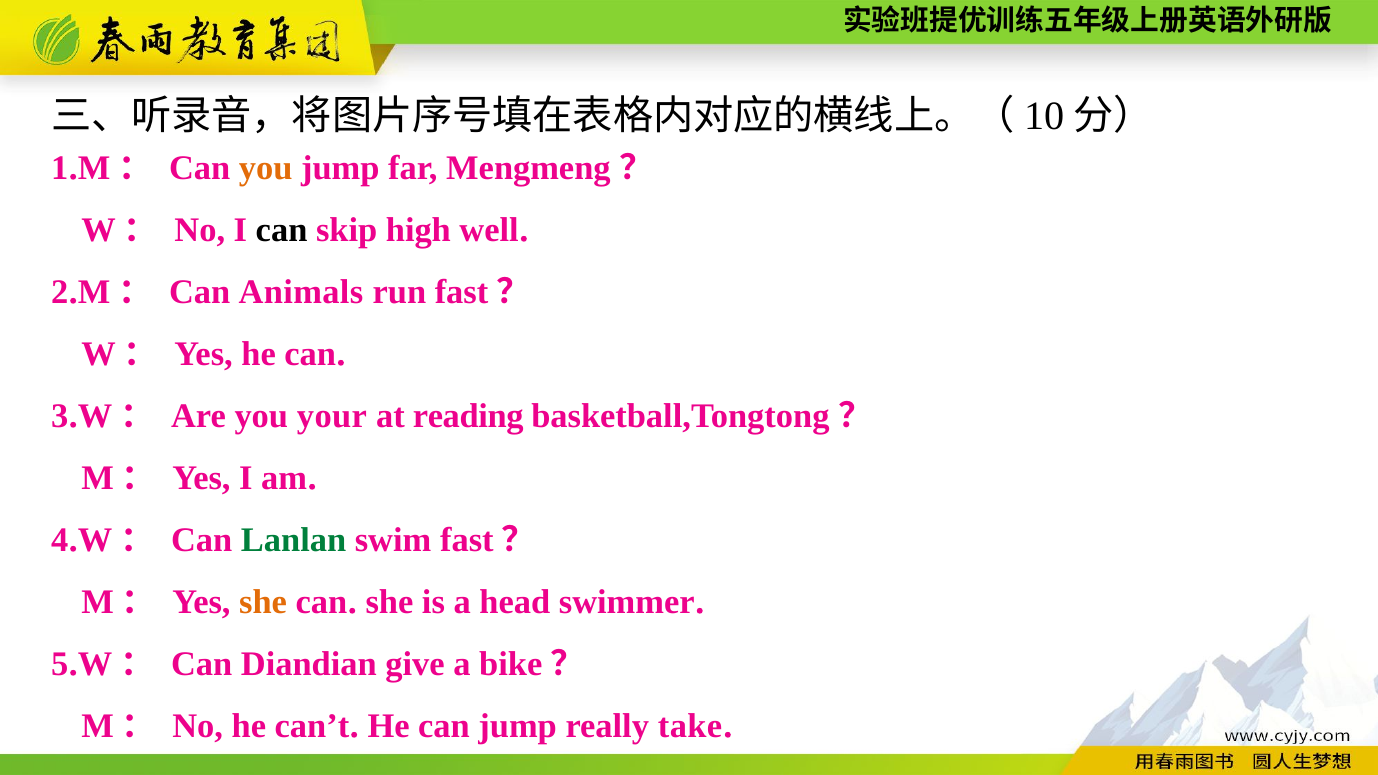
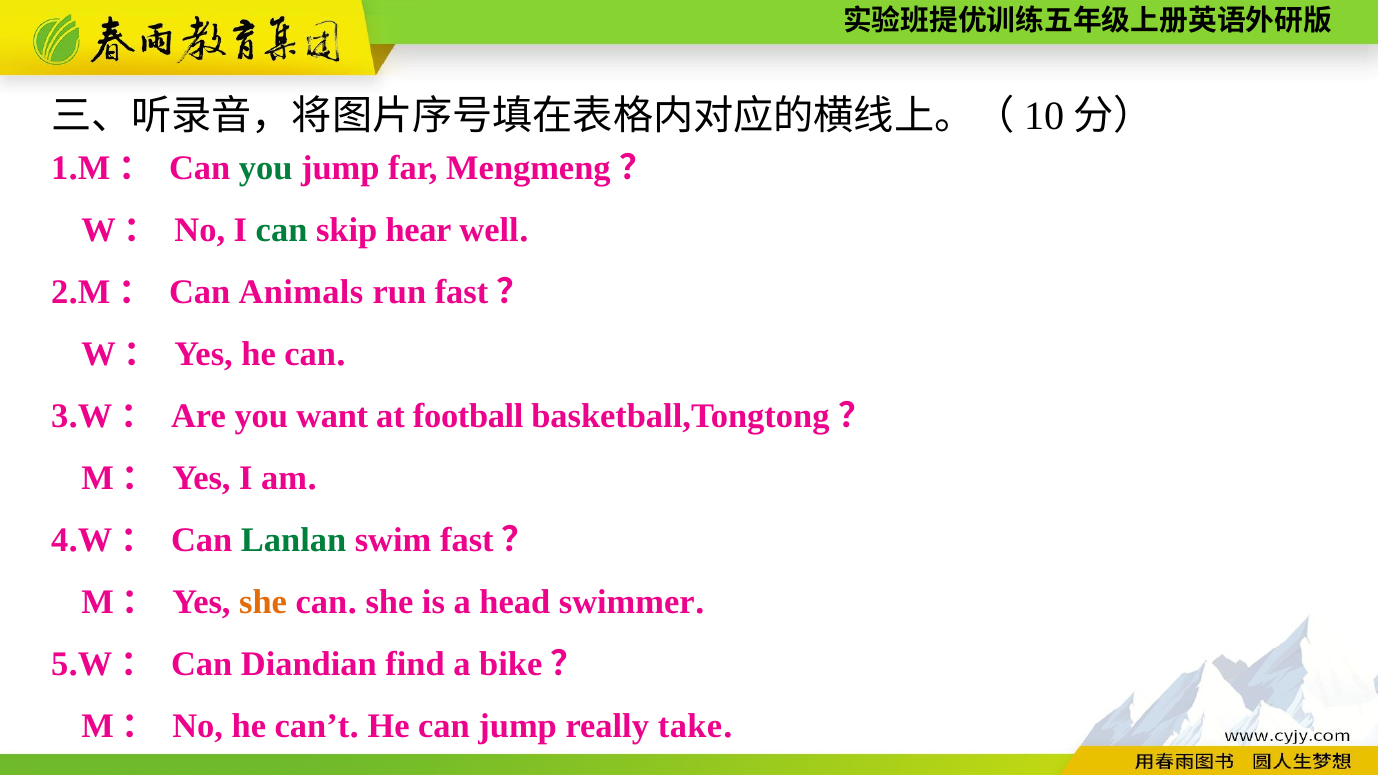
you colour: orange -> green (266, 168)
can colour: black -> green (282, 230)
high: high -> hear (419, 230)
your: your -> want (332, 416)
reading: reading -> football (468, 416)
give: give -> find (415, 664)
